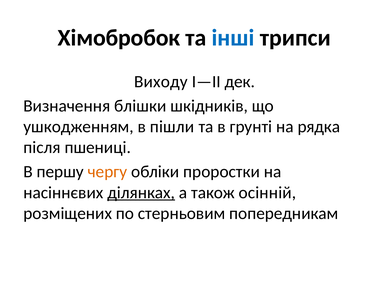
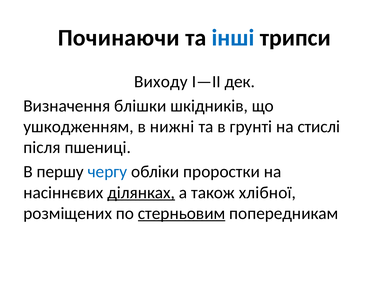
Хімобробок: Хімобробок -> Починаючи (119, 38)
пішли: пішли -> нижні (172, 127)
рядка: рядка -> стислі (319, 127)
чергу colour: orange -> blue (107, 172)
осінній: осінній -> хлібної (267, 192)
стерньовим underline: none -> present (182, 213)
